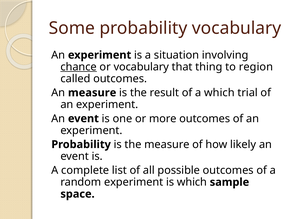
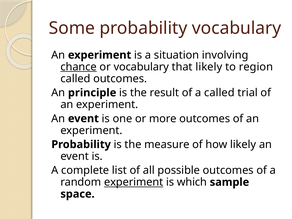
that thing: thing -> likely (209, 67)
An measure: measure -> principle (92, 93)
a which: which -> called (219, 93)
experiment underline: none -> present (134, 182)
